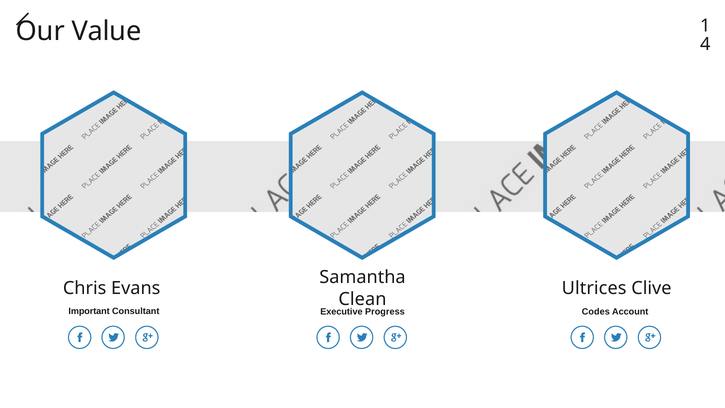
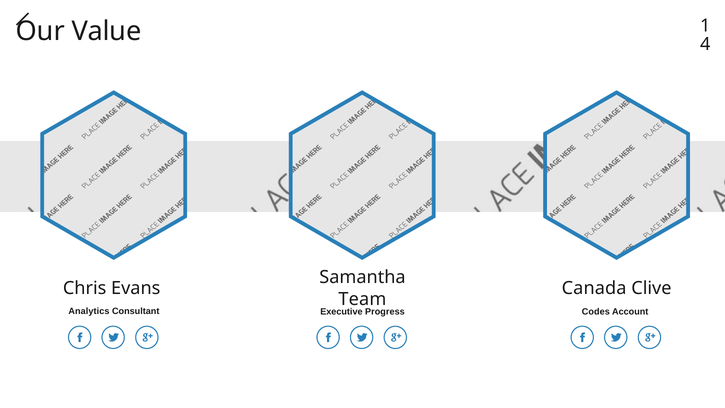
Ultrices: Ultrices -> Canada (594, 288)
Clean: Clean -> Team (362, 299)
Important: Important -> Analytics (89, 311)
